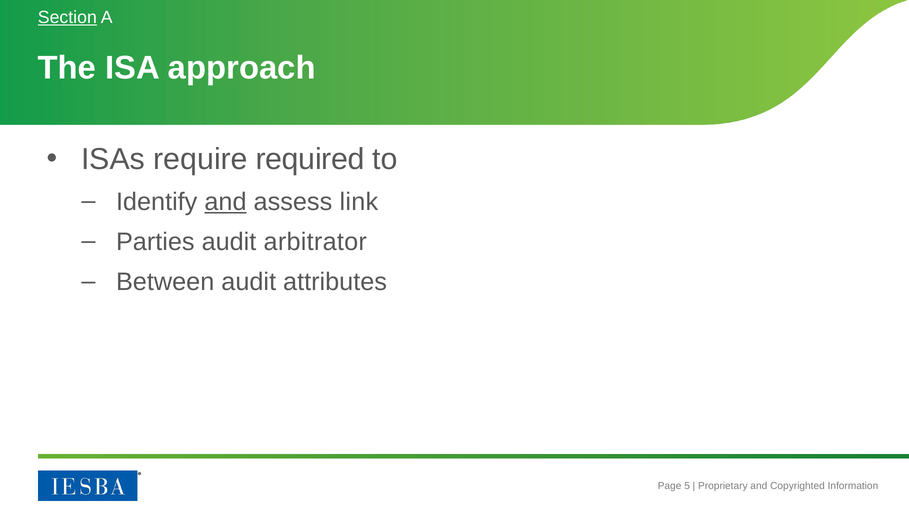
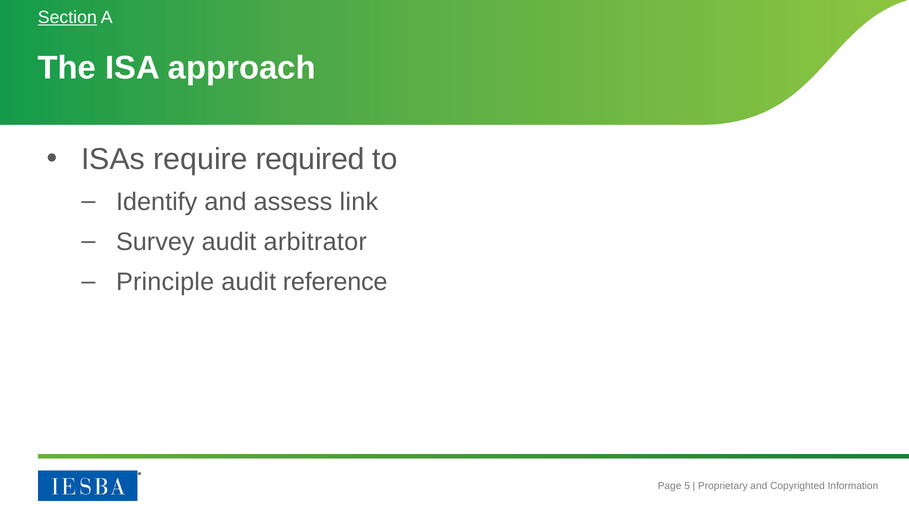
and underline: present -> none (225, 202)
Parties: Parties -> Survey (155, 242)
Between: Between -> Principle (165, 282)
attributes: attributes -> reference (335, 282)
